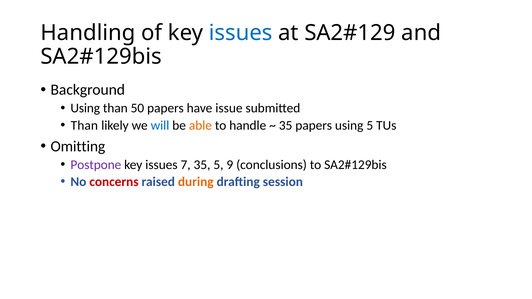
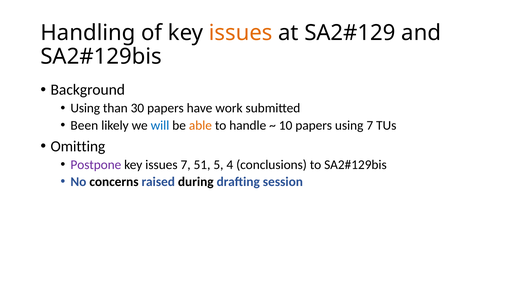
issues colour: blue -> orange (241, 33)
50: 50 -> 30 (137, 108)
issue: issue -> work (229, 108)
Than: Than -> Been (84, 125)
35: 35 -> 10 (286, 125)
using 5: 5 -> 7 (370, 125)
7 35: 35 -> 51 (202, 165)
9: 9 -> 4 (230, 165)
concerns colour: red -> black (114, 182)
during colour: orange -> black (196, 182)
